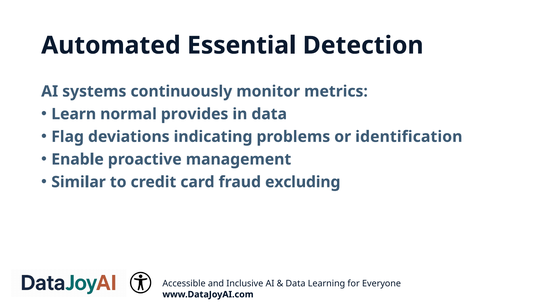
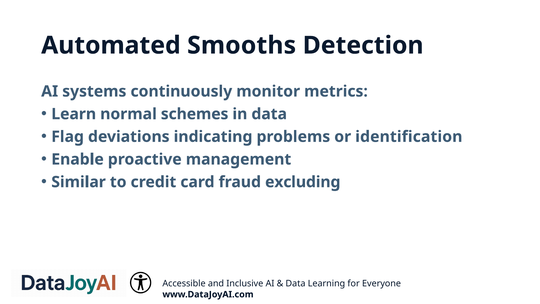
Essential: Essential -> Smooths (242, 45)
provides: provides -> schemes (195, 114)
